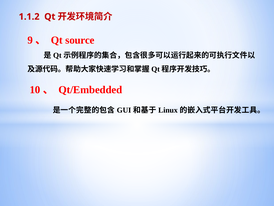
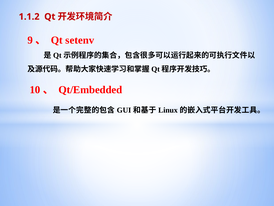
source: source -> setenv (80, 40)
